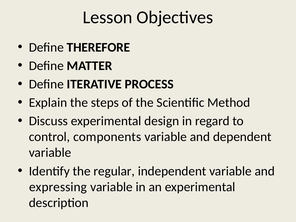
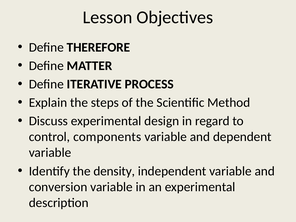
regular: regular -> density (114, 171)
expressing: expressing -> conversion (58, 187)
